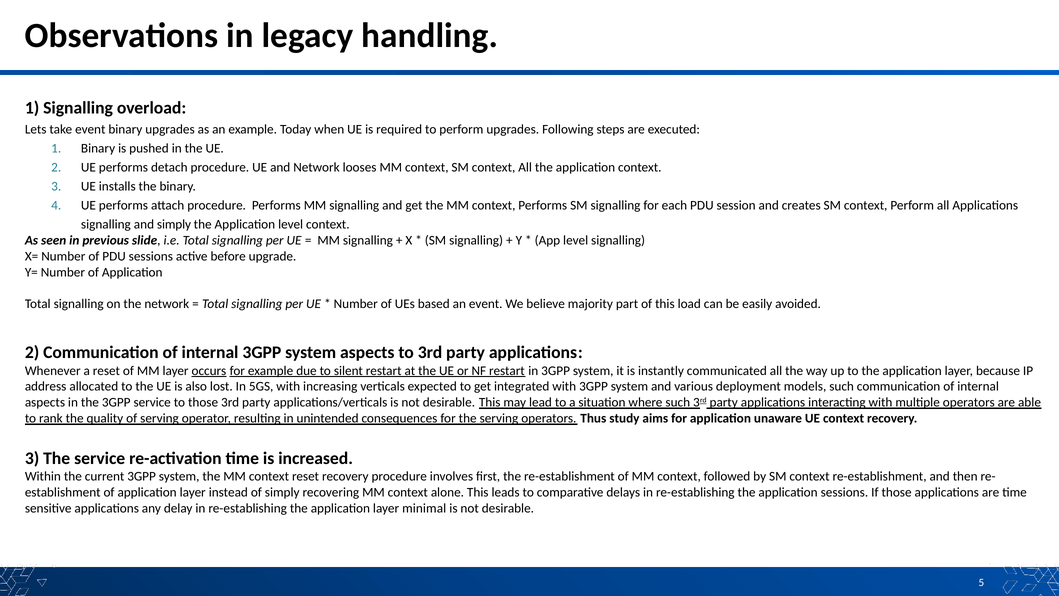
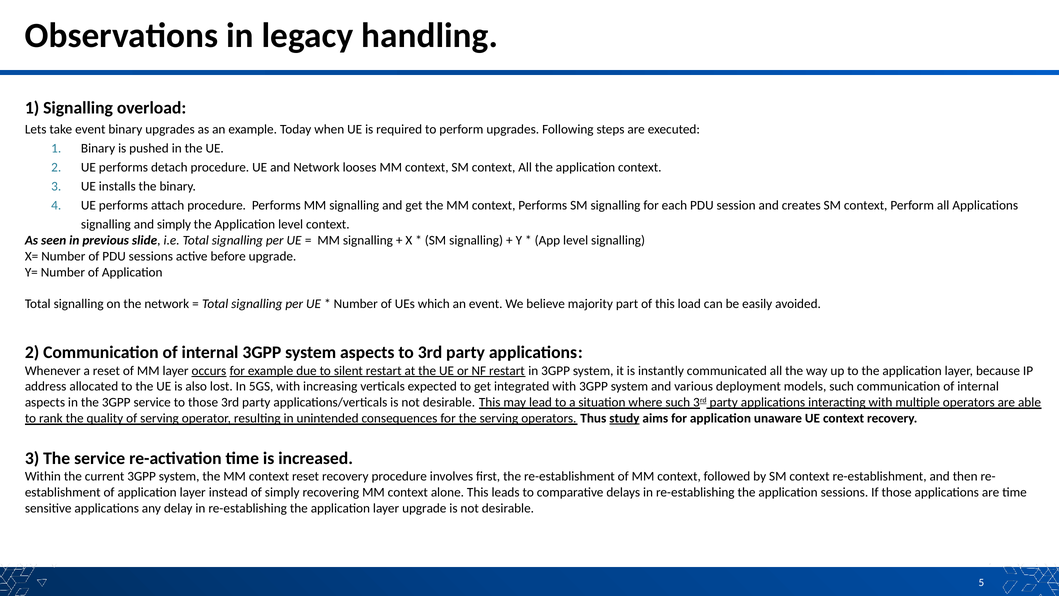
based: based -> which (434, 304)
study underline: none -> present (624, 418)
layer minimal: minimal -> upgrade (424, 508)
